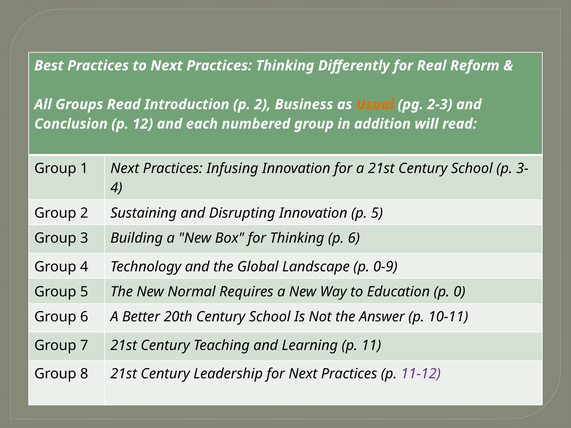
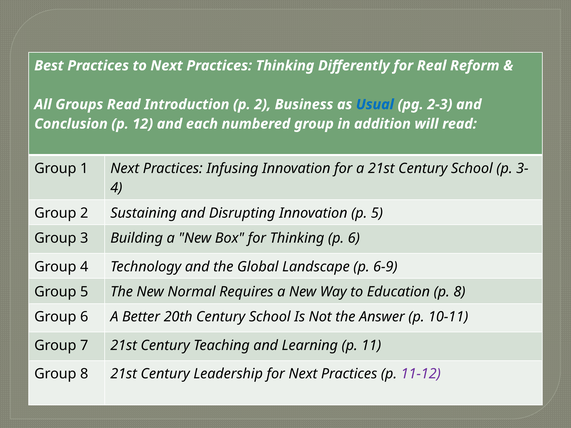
Usual colour: orange -> blue (375, 105)
0-9: 0-9 -> 6-9 (385, 267)
p 0: 0 -> 8 (459, 292)
